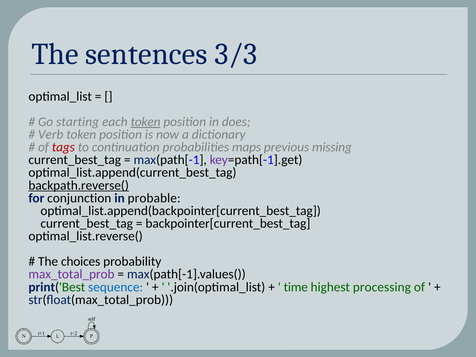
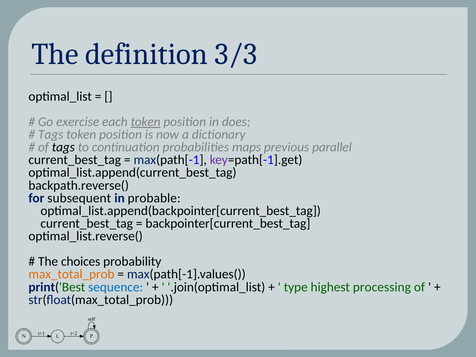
sentences: sentences -> definition (146, 54)
starting: starting -> exercise (78, 122)
Verb: Verb -> Tags (51, 134)
tags colour: red -> black (63, 147)
missing: missing -> parallel (332, 147)
backpath.reverse( underline: present -> none (79, 185)
conjunction: conjunction -> subsequent (79, 198)
max_total_prob colour: purple -> orange (71, 274)
time: time -> type (296, 287)
